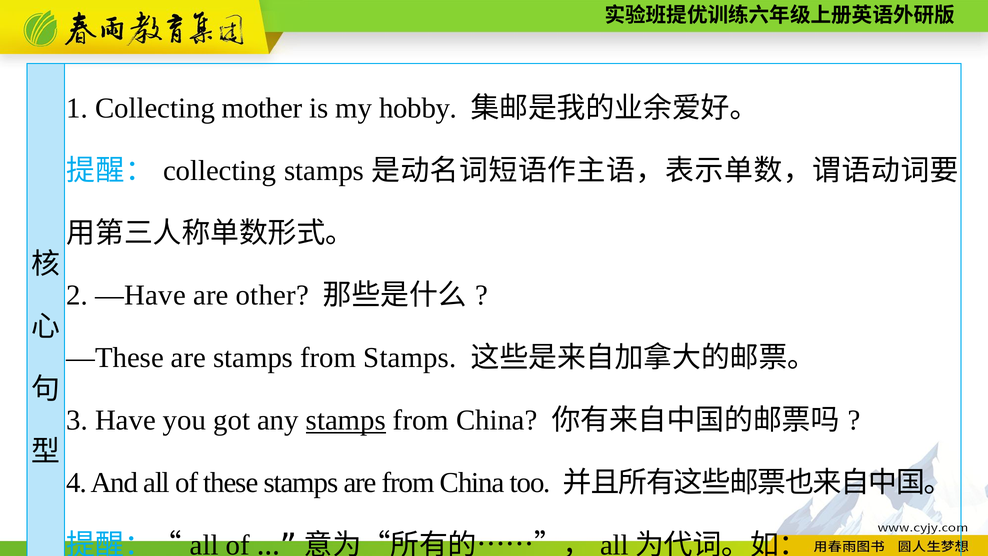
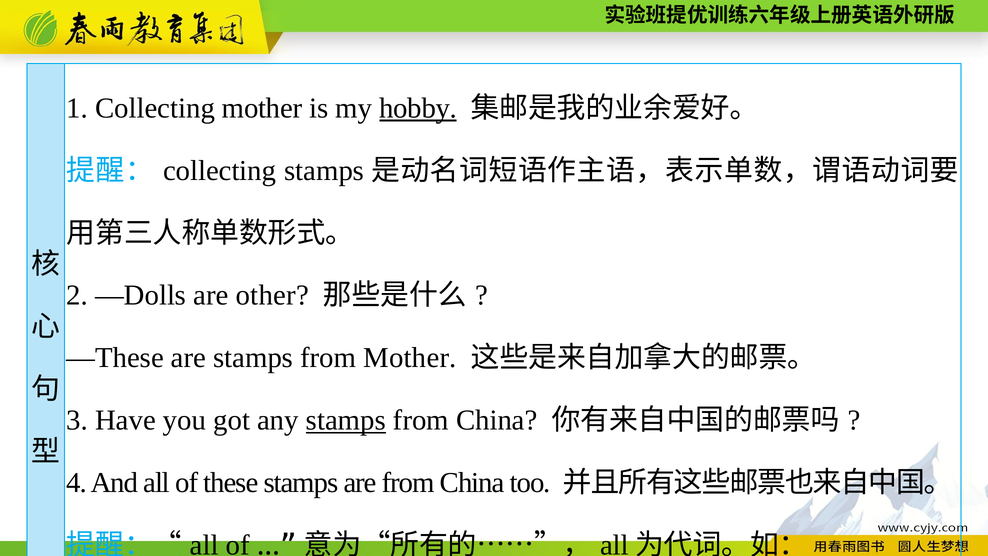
hobby underline: none -> present (418, 108)
—Have: —Have -> —Dolls (141, 295)
from Stamps: Stamps -> Mother (410, 358)
